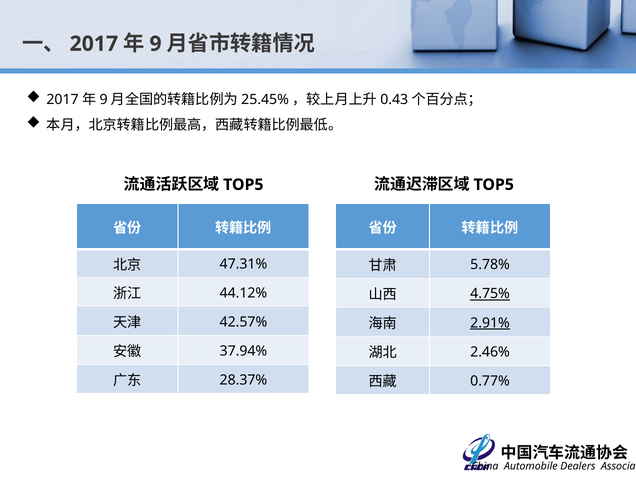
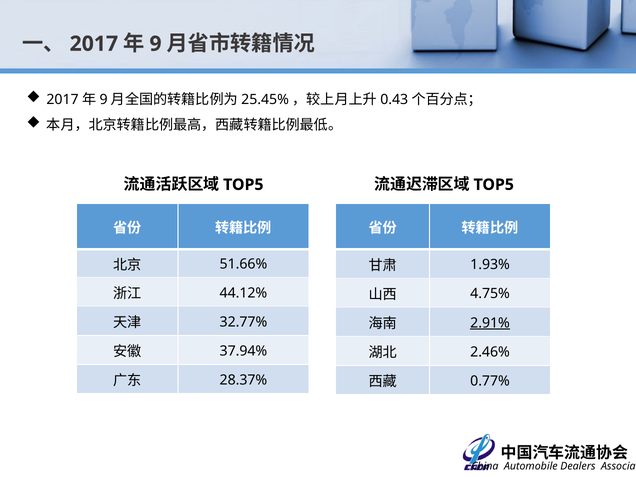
47.31%: 47.31% -> 51.66% (243, 264)
5.78%: 5.78% -> 1.93% (490, 265)
4.75% underline: present -> none (490, 294)
42.57%: 42.57% -> 32.77% (243, 322)
